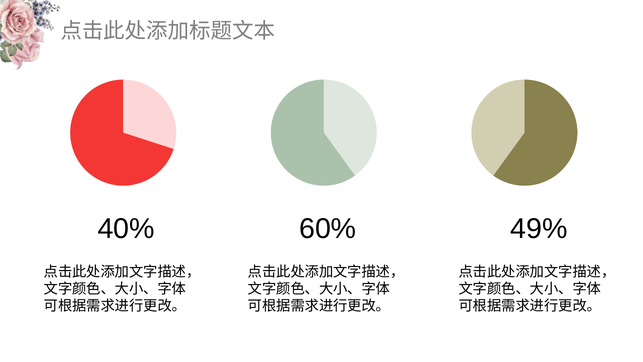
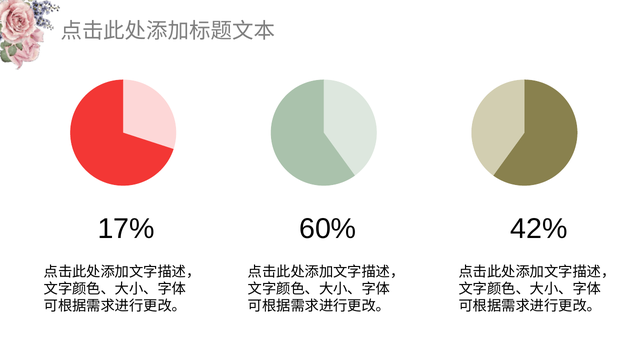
40%: 40% -> 17% (126, 228)
49%: 49% -> 42% (539, 228)
